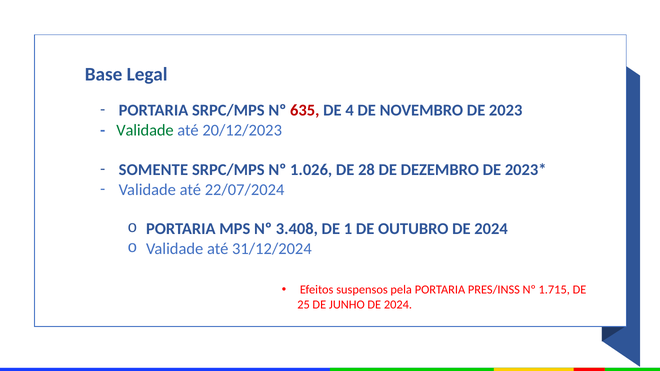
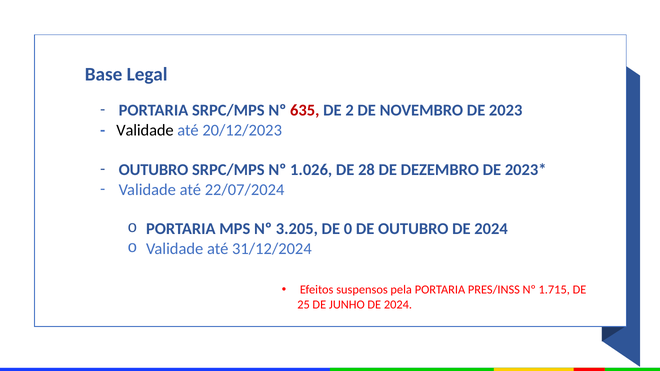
4: 4 -> 2 (350, 111)
Validade colour: green -> black (145, 130)
SOMENTE: SOMENTE -> OUTUBRO (154, 170)
3.408: 3.408 -> 3.205 (297, 229)
1: 1 -> 0 (348, 229)
